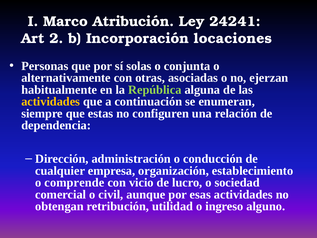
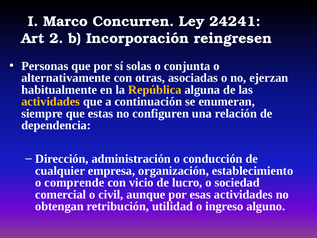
Atribución: Atribución -> Concurren (133, 22)
locaciones: locaciones -> reingresen (233, 38)
República colour: light green -> yellow (155, 90)
